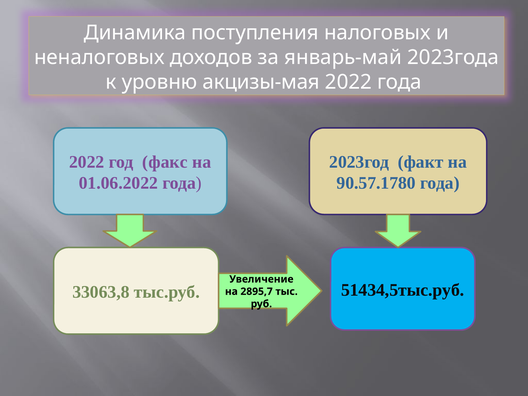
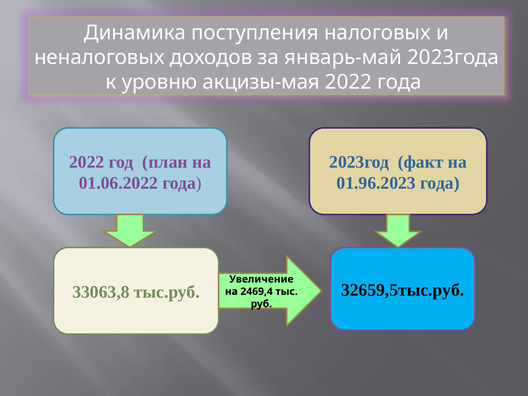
факс: факс -> план (165, 162)
90.57.1780: 90.57.1780 -> 01.96.2023 (376, 183)
51434,5тыс.руб: 51434,5тыс.руб -> 32659,5тыс.руб (403, 290)
2895,7: 2895,7 -> 2469,4 (257, 292)
